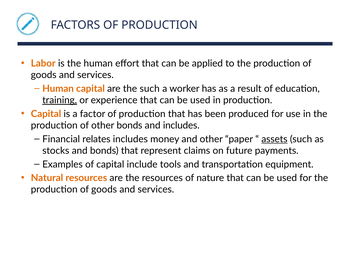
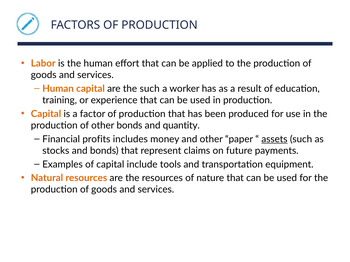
training underline: present -> none (60, 100)
and includes: includes -> quantity (181, 126)
relates: relates -> profits (96, 139)
